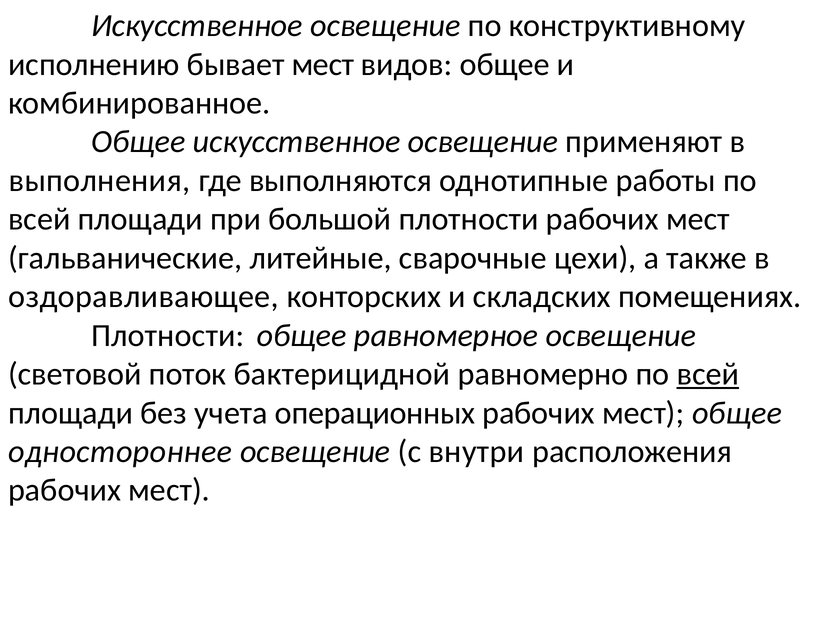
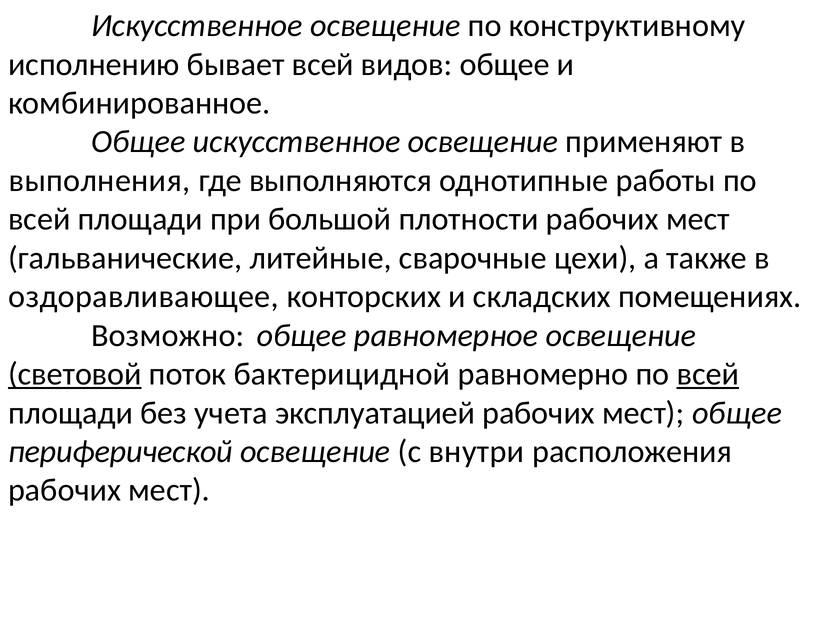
бывает мест: мест -> всей (323, 64)
Плотности: Плотности -> Возможно (168, 335)
световой underline: none -> present (75, 374)
операционных: операционных -> эксплуатацией (375, 413)
одностороннее: одностороннее -> периферической (121, 451)
